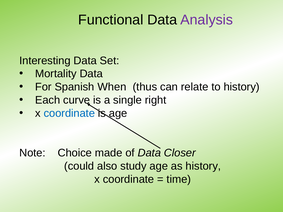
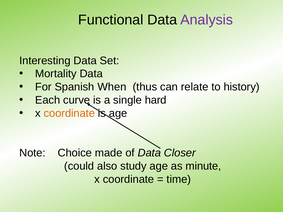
right: right -> hard (156, 100)
coordinate colour: blue -> orange (69, 114)
as history: history -> minute (203, 166)
